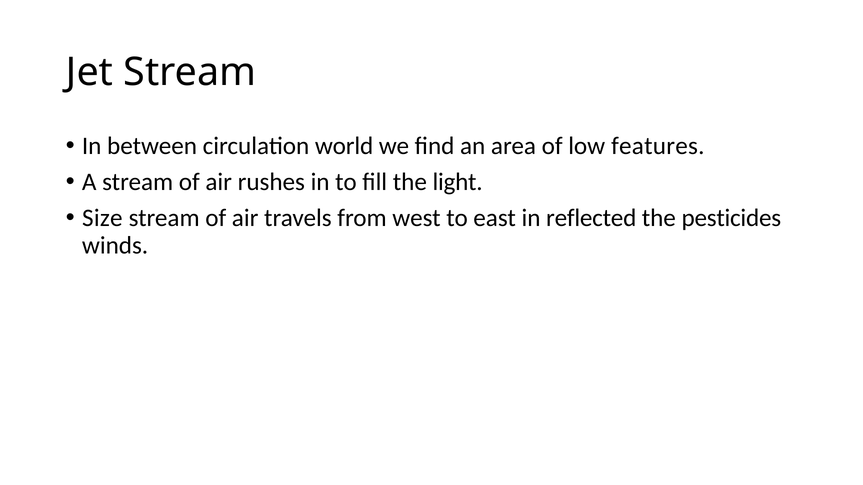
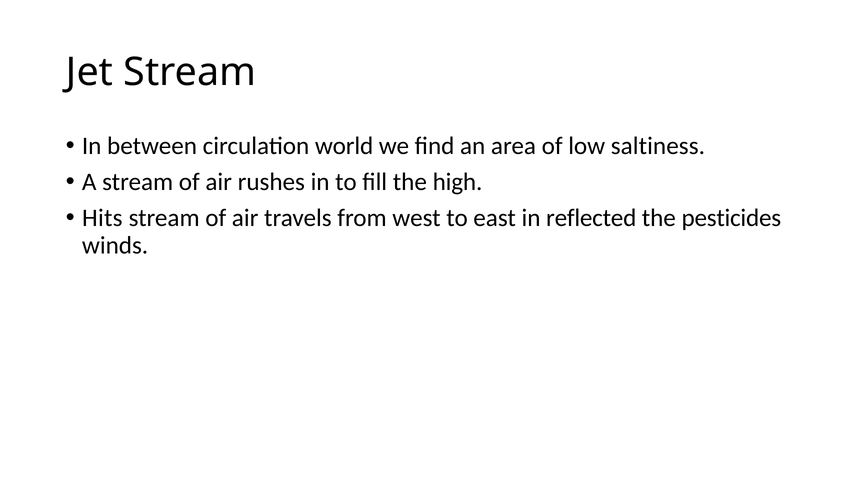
features: features -> saltiness (658, 146)
light: light -> high (458, 182)
Size: Size -> Hits (102, 218)
